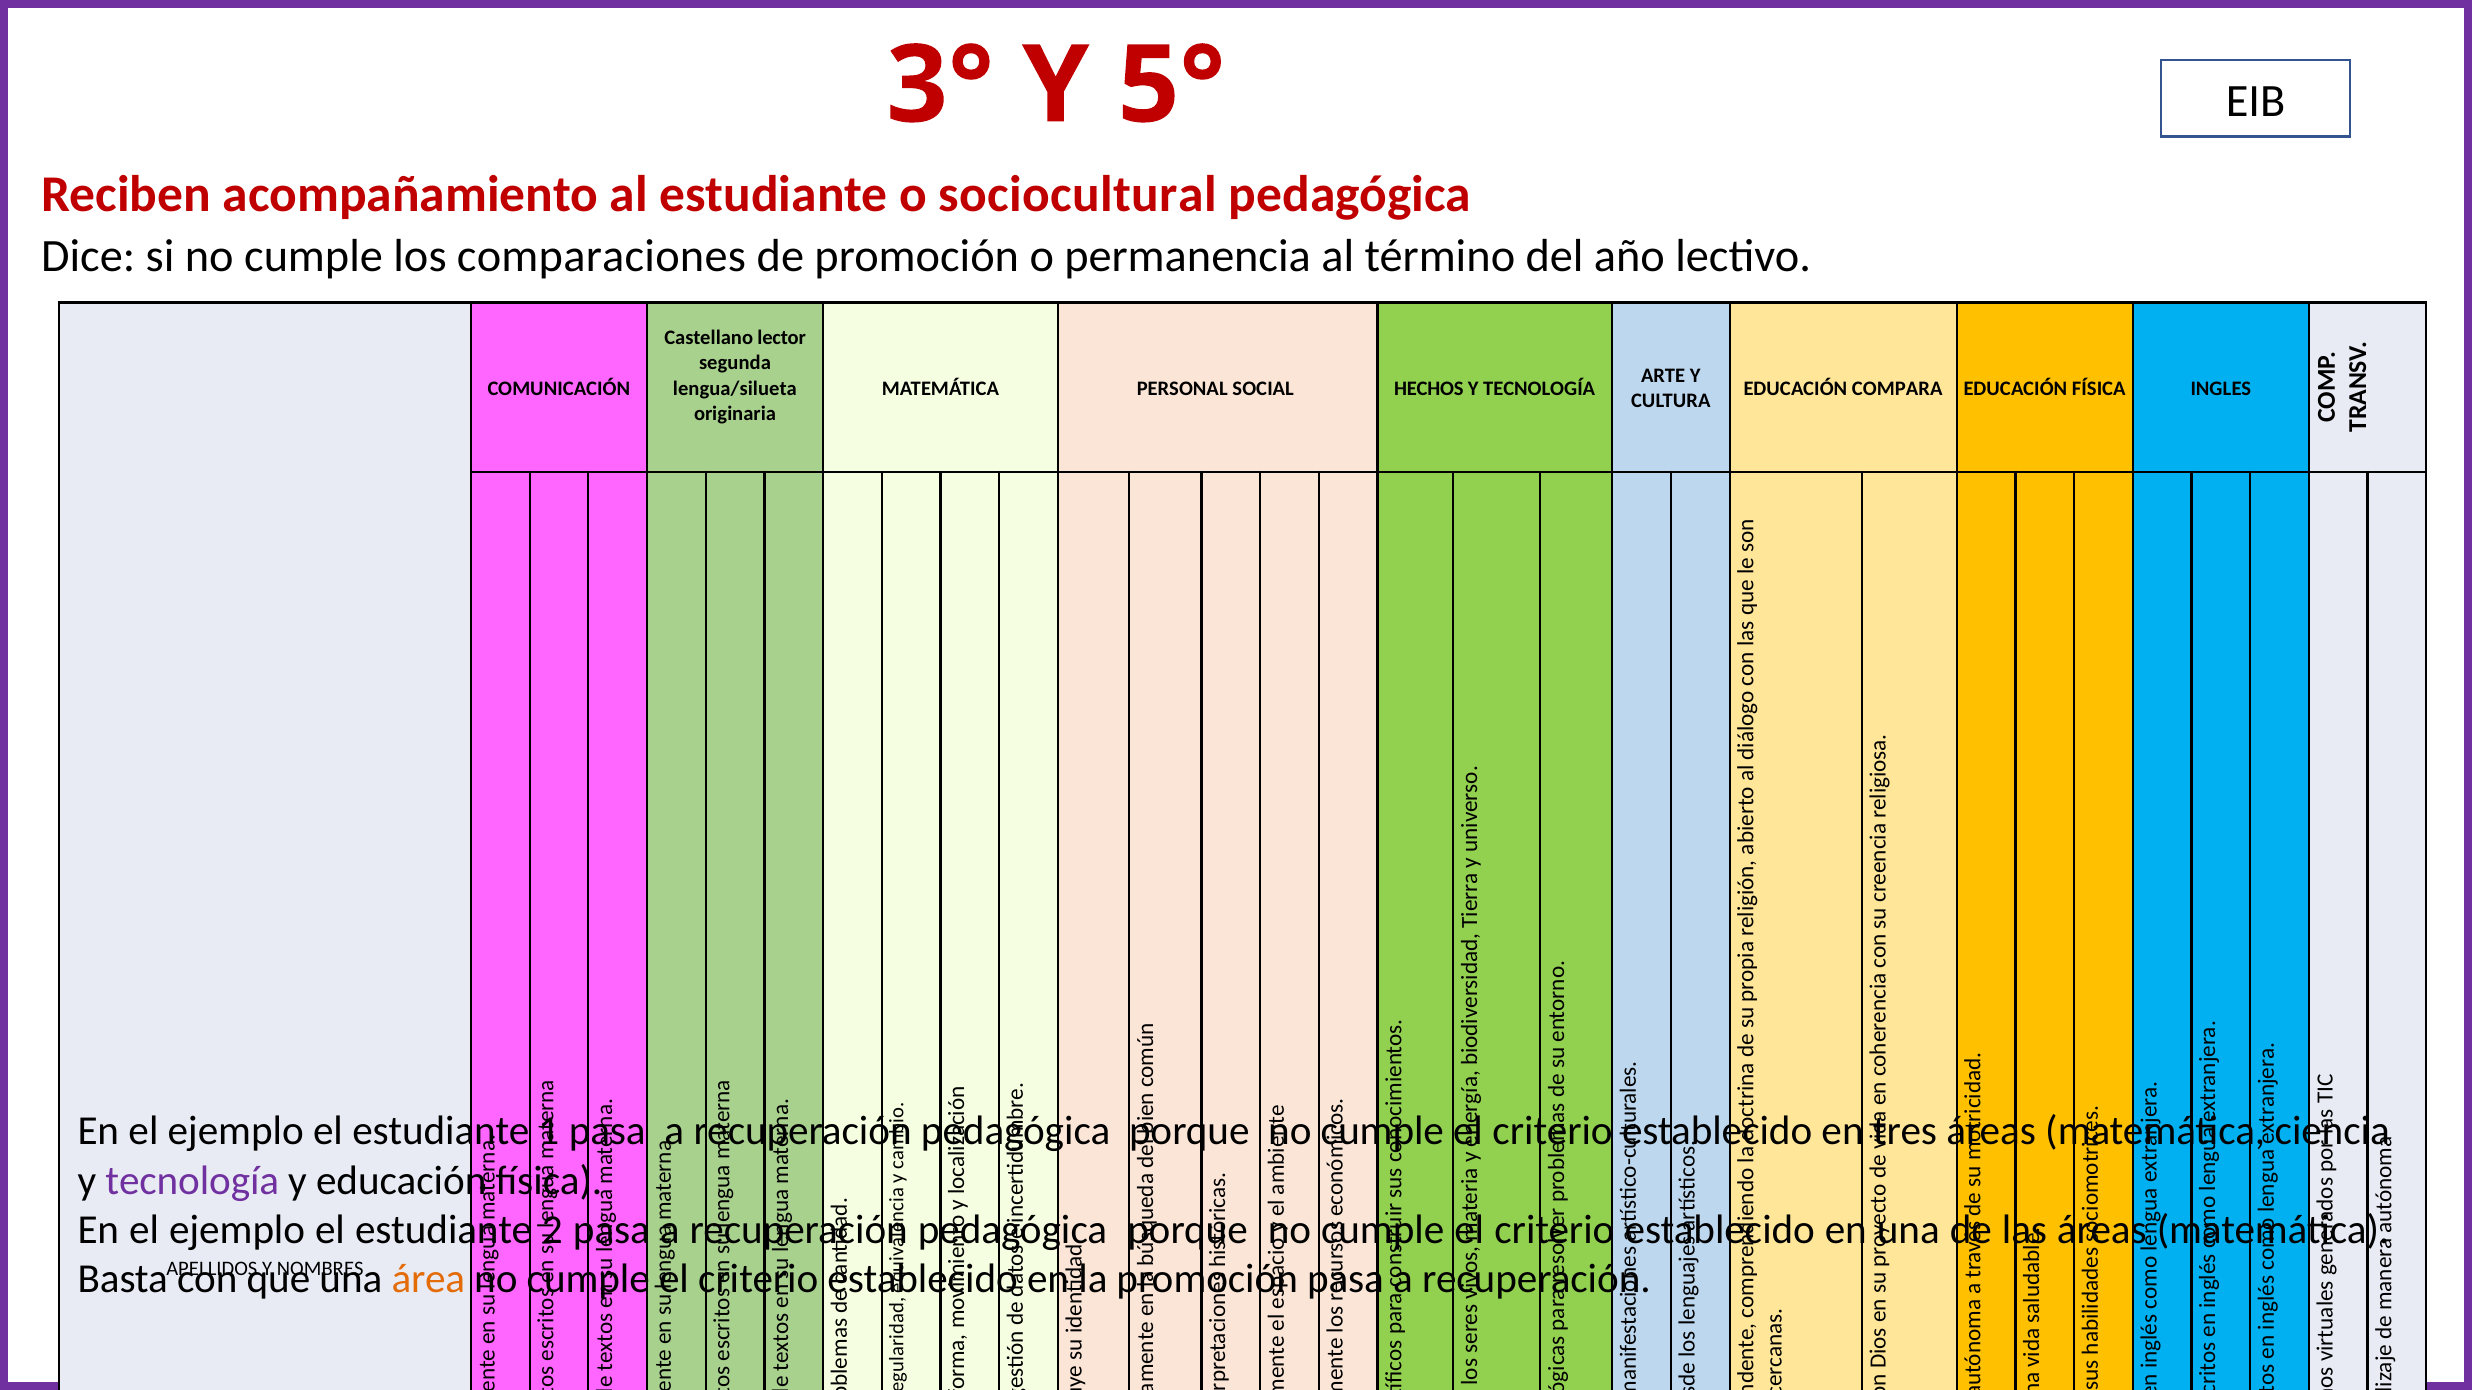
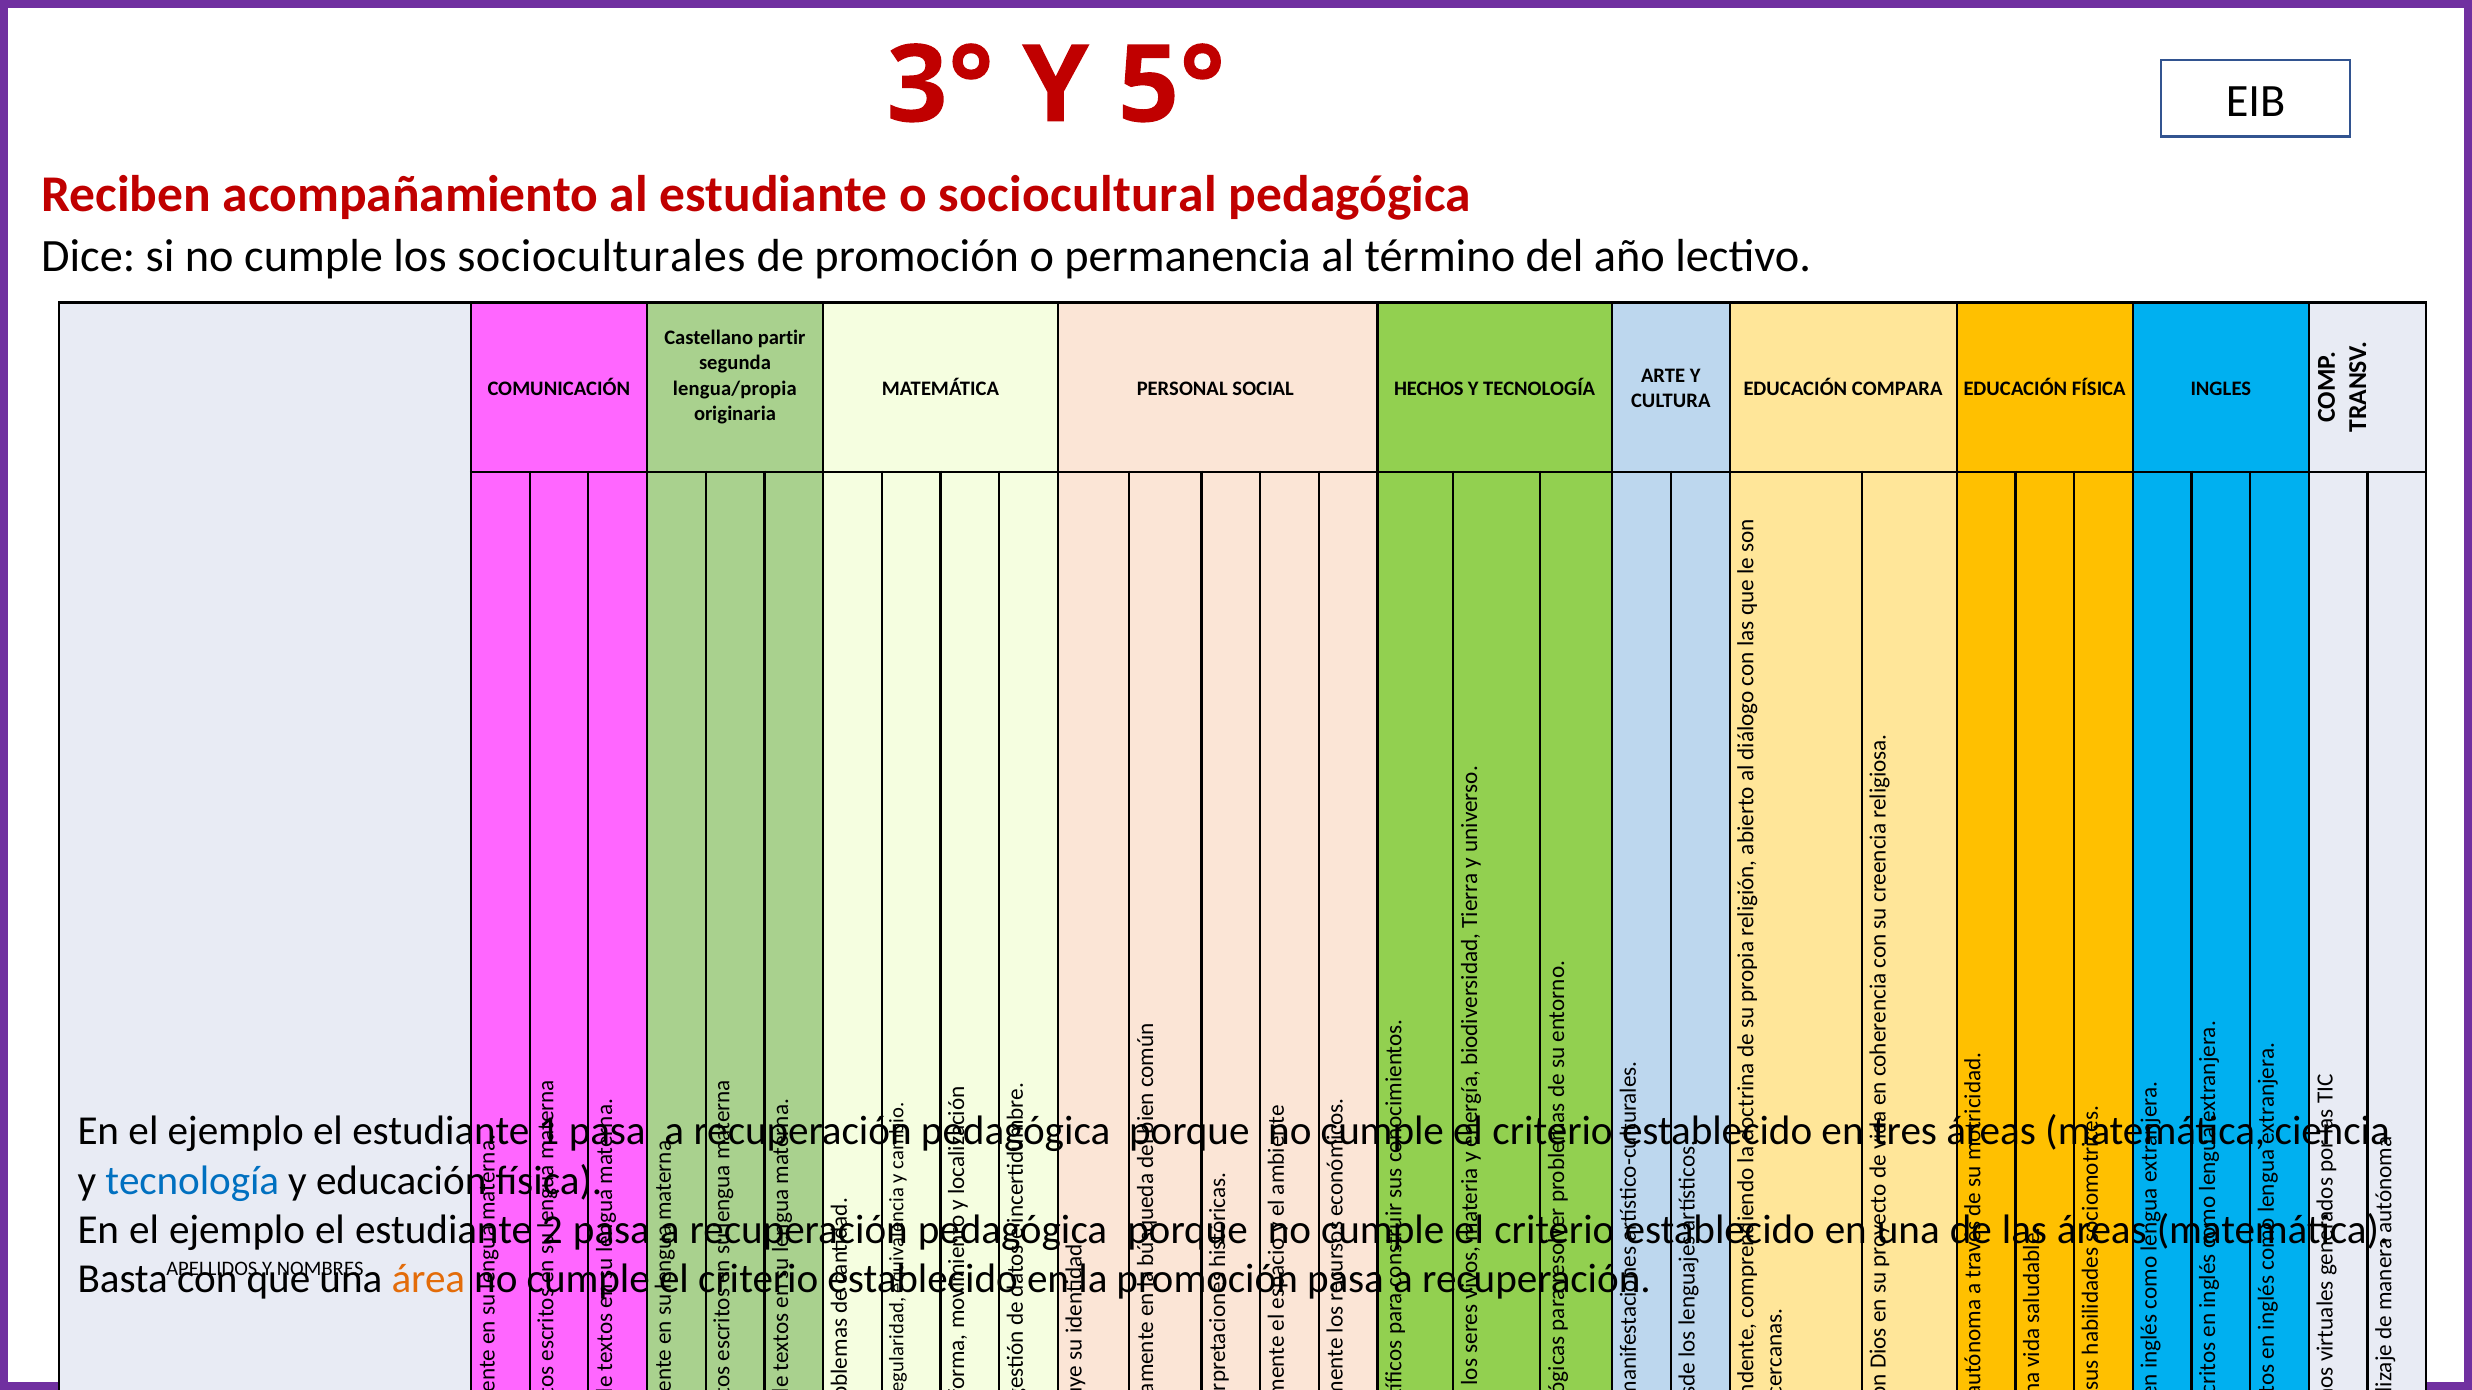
comparaciones: comparaciones -> socioculturales (601, 256)
lector: lector -> partir (782, 338)
lengua/silueta: lengua/silueta -> lengua/propia (735, 388)
tecnología colour: purple -> blue (192, 1181)
